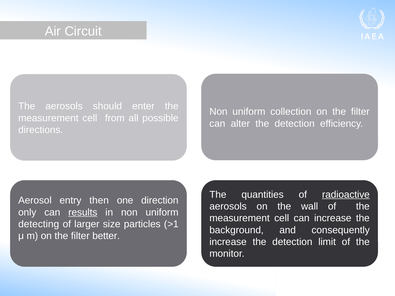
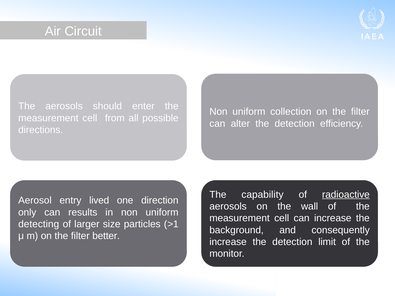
quantities: quantities -> capability (263, 195)
then: then -> lived (99, 201)
results underline: present -> none (83, 212)
